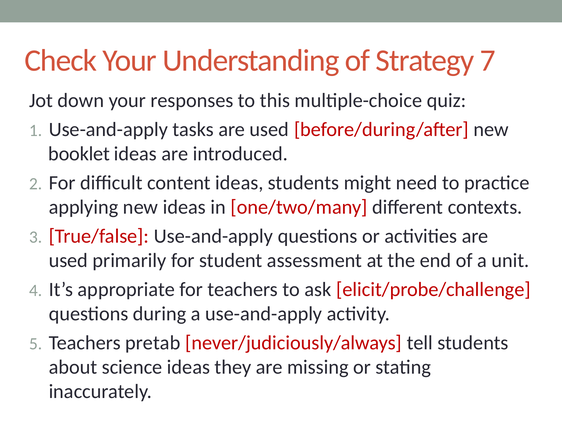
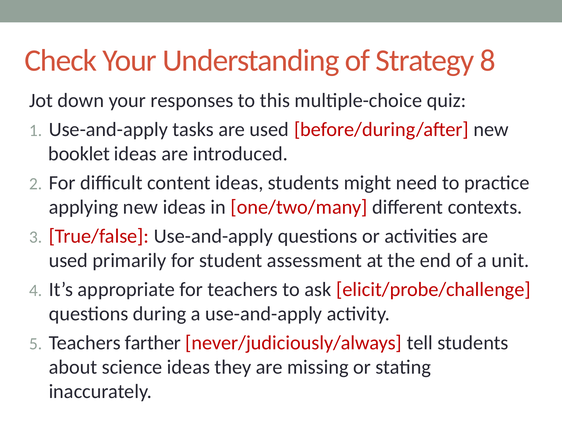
7: 7 -> 8 (488, 61)
pretab: pretab -> farther (153, 343)
